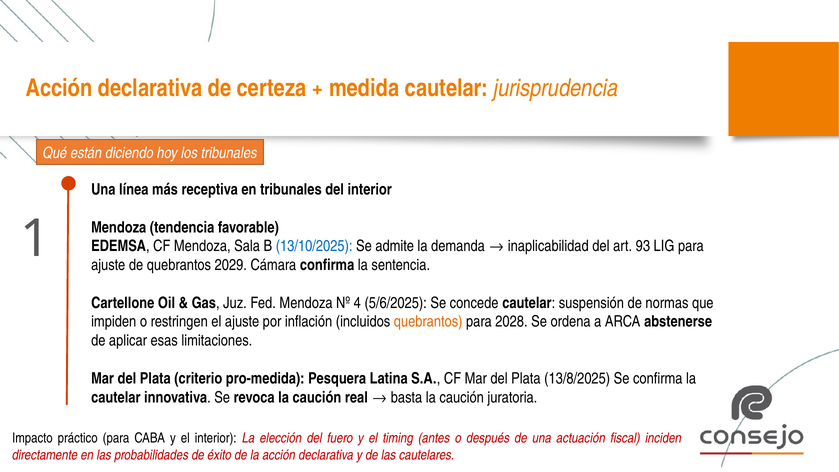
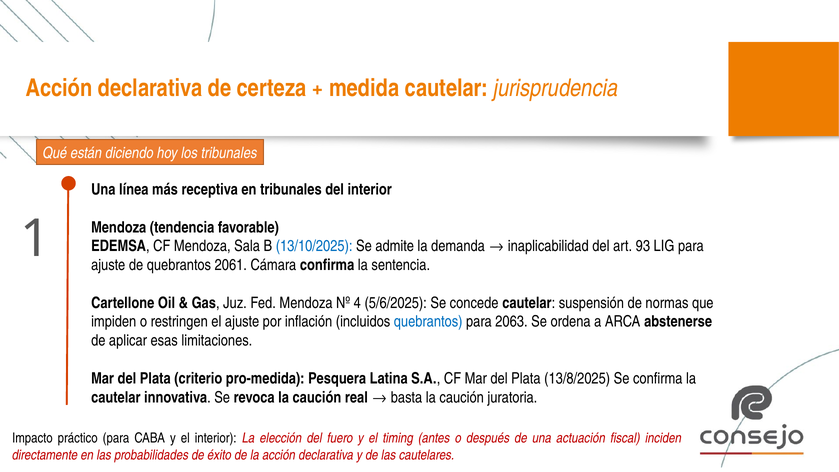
2029: 2029 -> 2061 (231, 265)
quebrantos colour: orange -> blue (428, 322)
2028: 2028 -> 2063 (511, 322)
